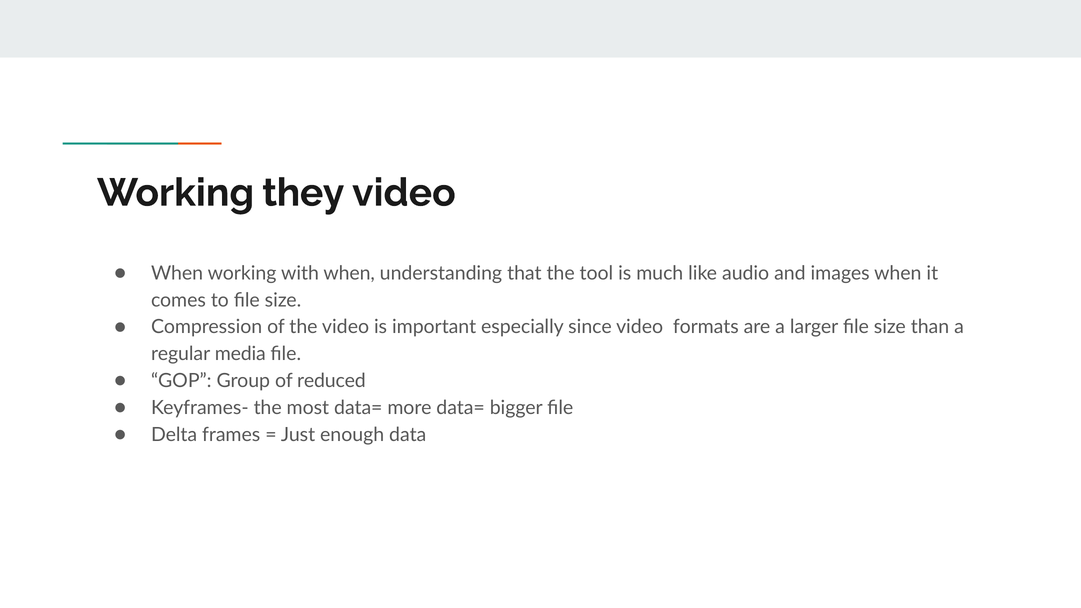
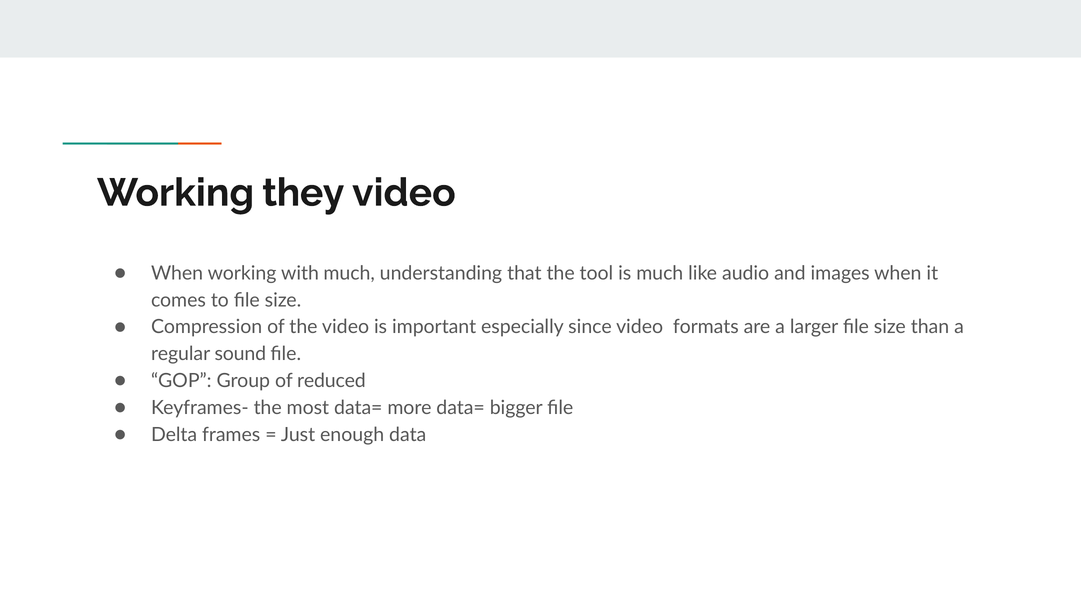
with when: when -> much (349, 273)
media: media -> sound (240, 354)
